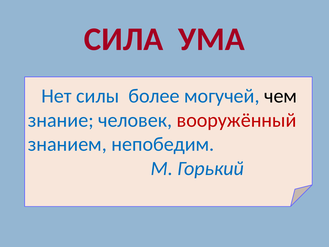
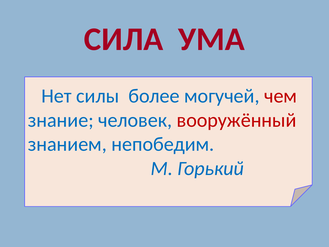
чем colour: black -> red (281, 96)
